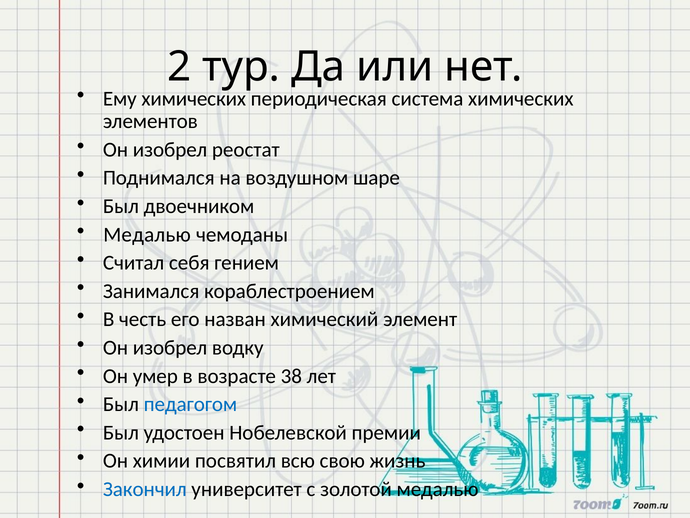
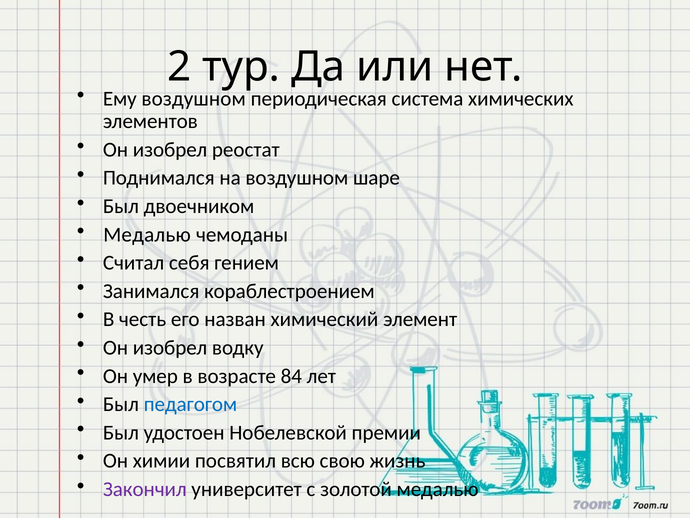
Ему химических: химических -> воздушном (194, 98)
38: 38 -> 84 (291, 376)
Закончил colour: blue -> purple (145, 489)
